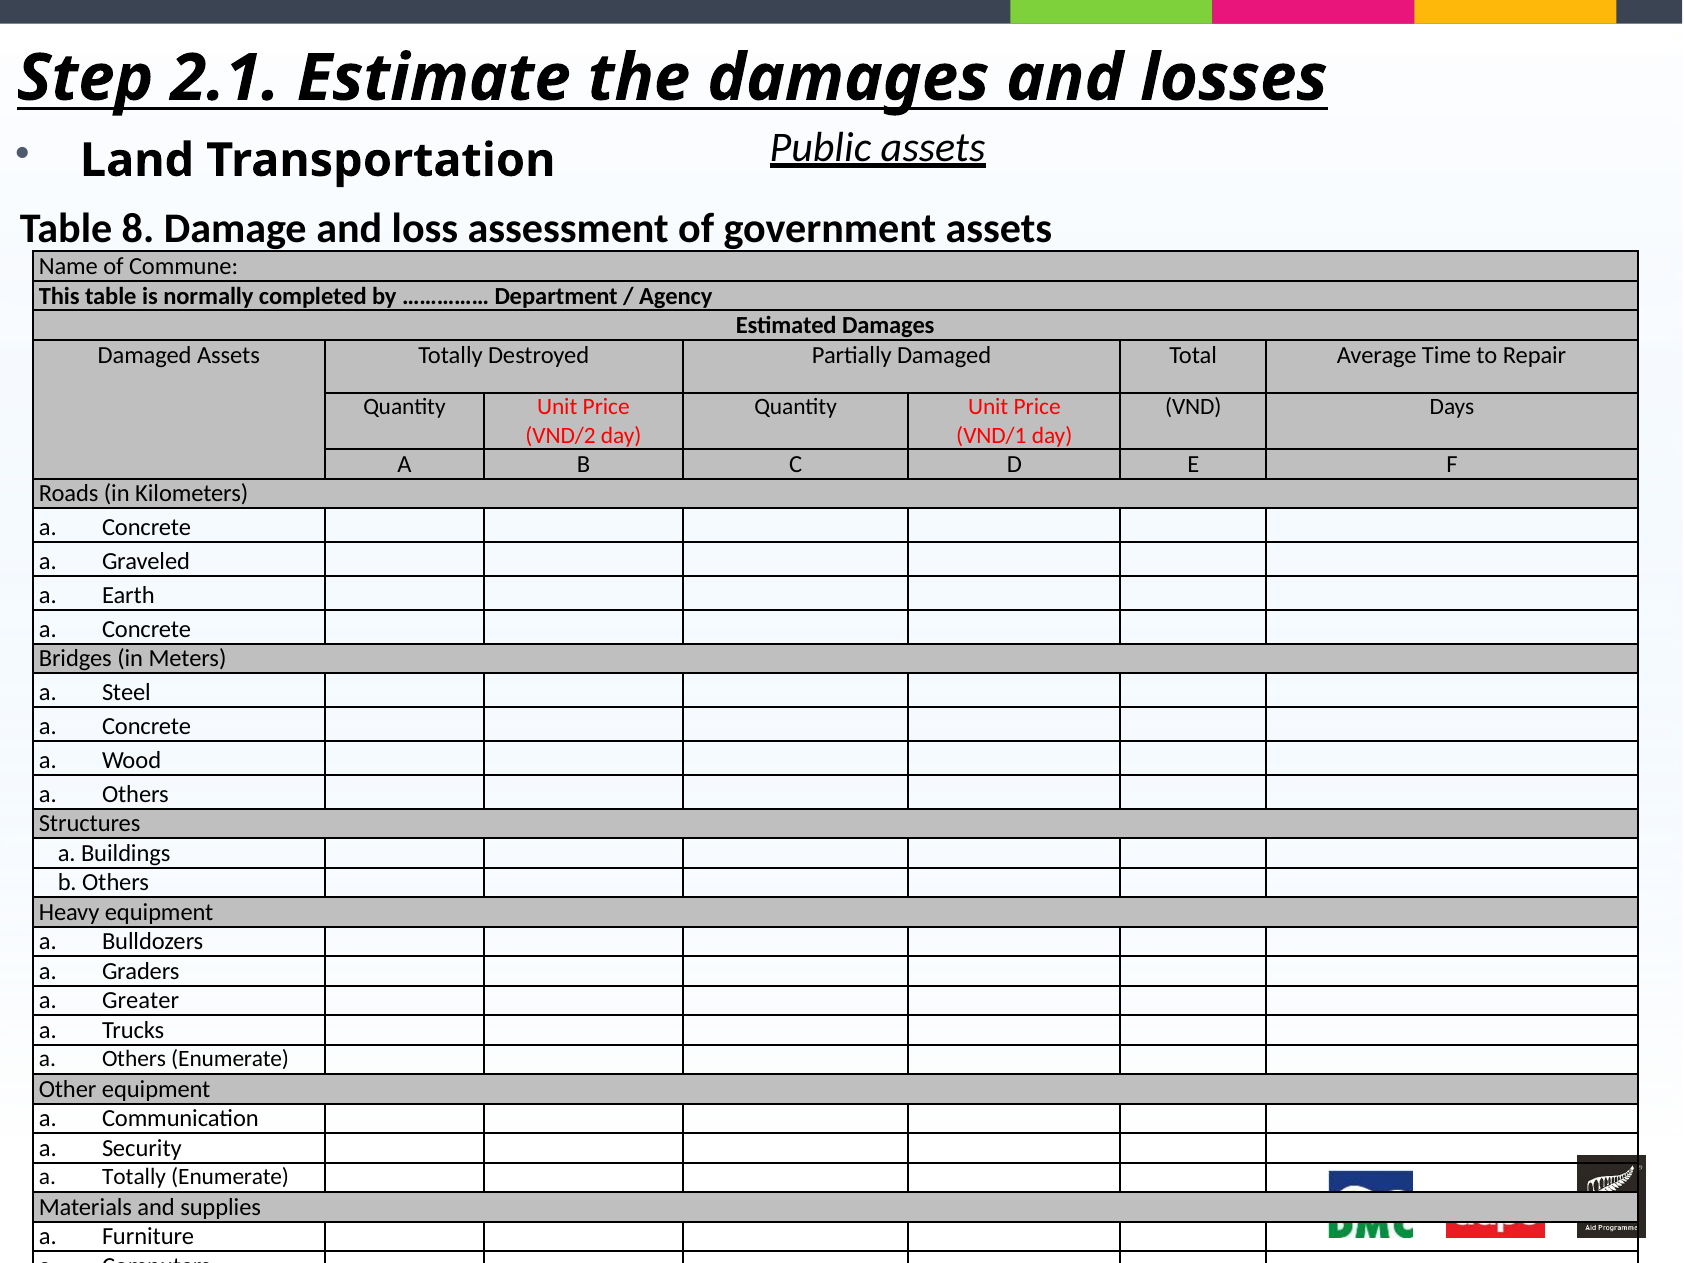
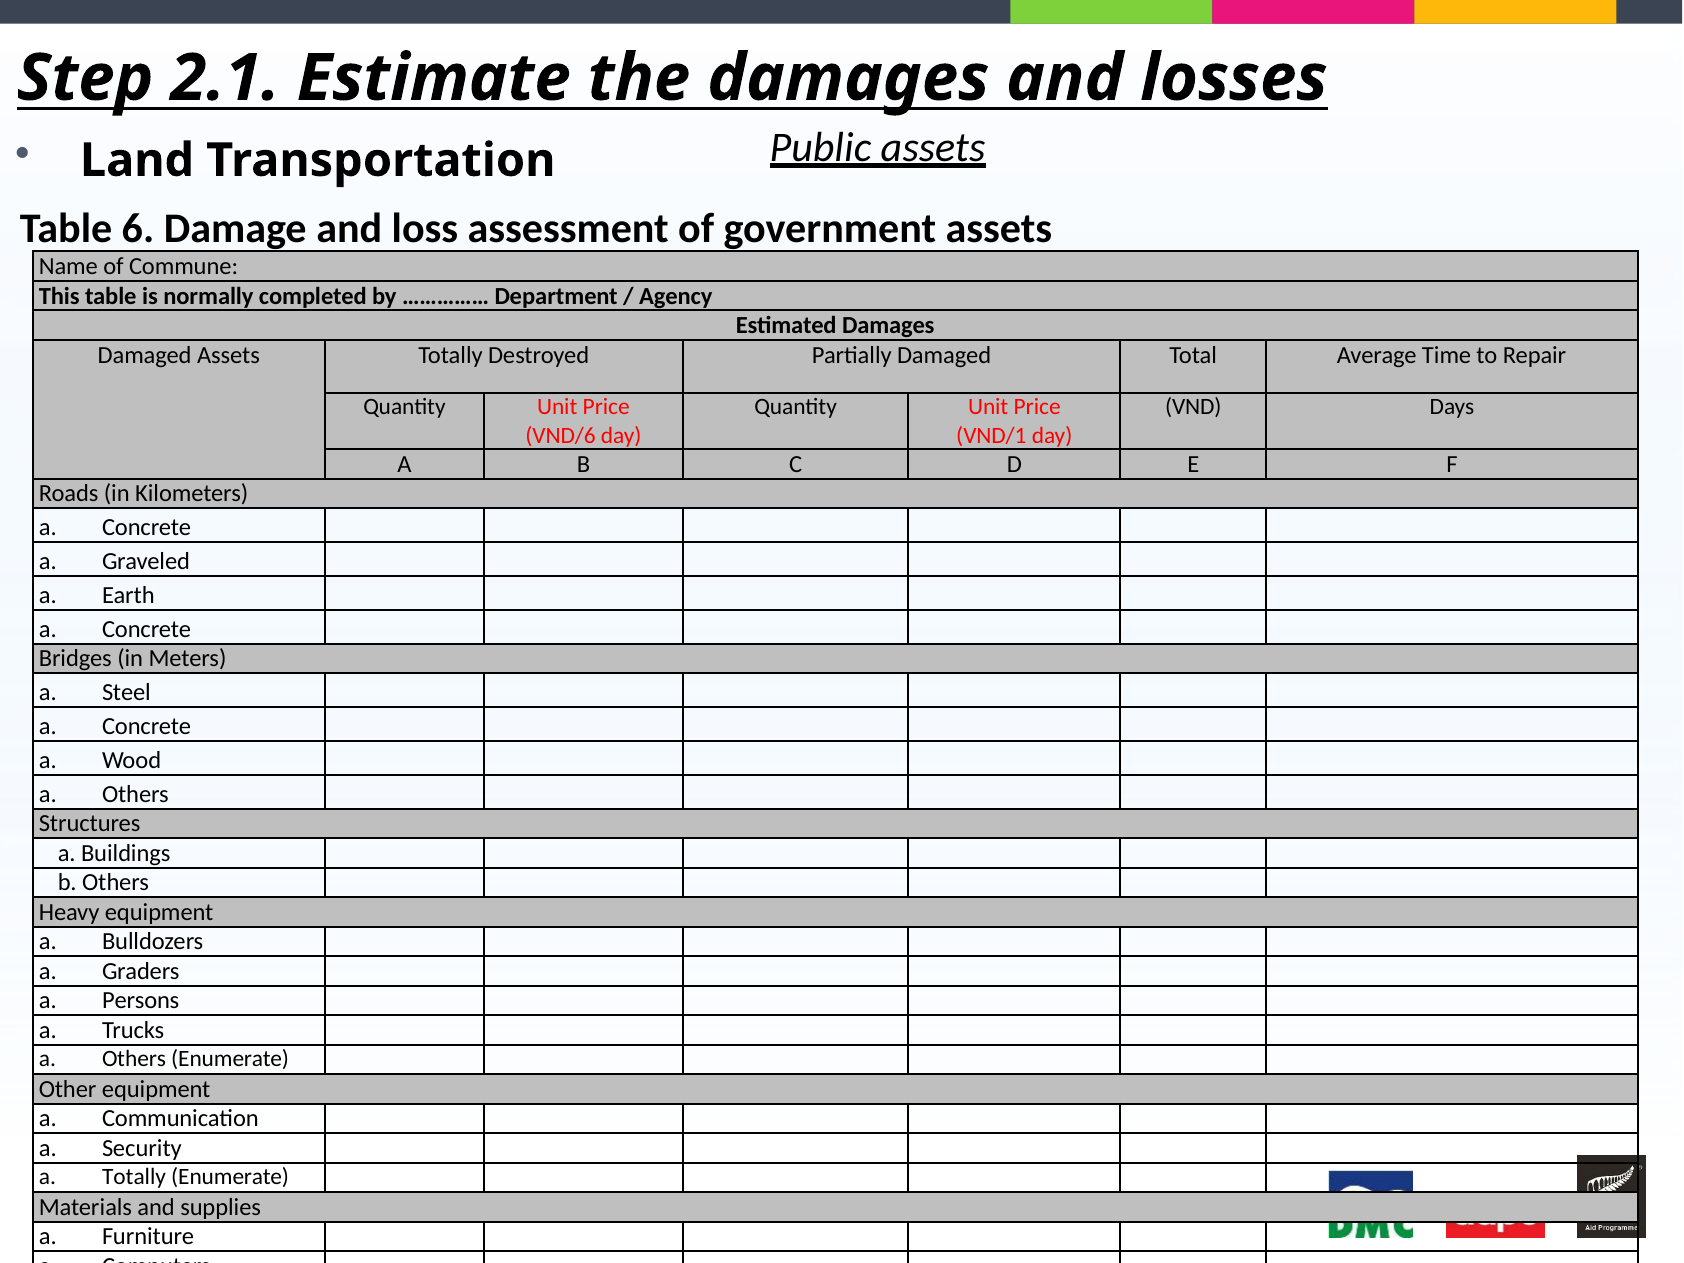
8: 8 -> 6 (138, 229)
VND/2: VND/2 -> VND/6 (560, 436)
Greater: Greater -> Persons (141, 1001)
